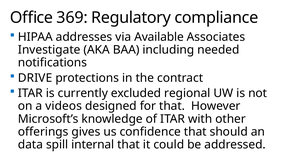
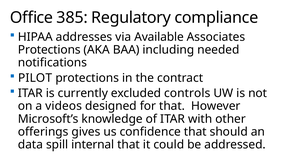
369: 369 -> 385 (72, 18)
Investigate: Investigate -> Protections (49, 50)
DRIVE: DRIVE -> PILOT (35, 78)
regional: regional -> controls (187, 93)
